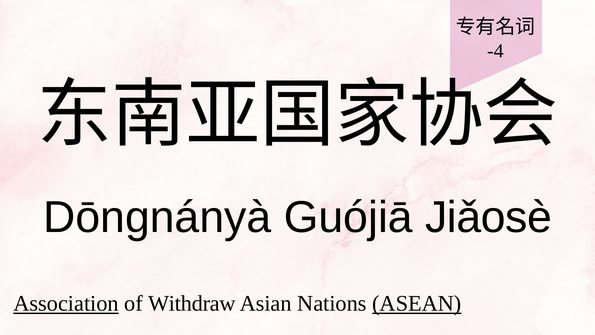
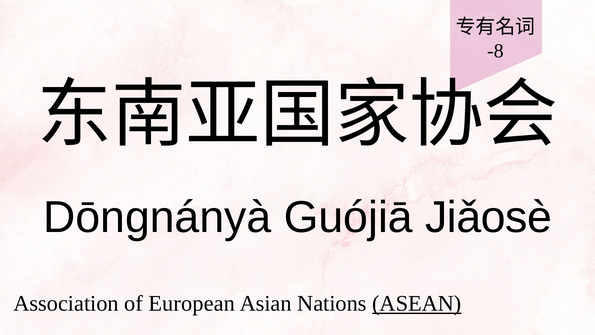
-4: -4 -> -8 (495, 51)
Association underline: present -> none (66, 303)
Withdraw: Withdraw -> European (192, 303)
